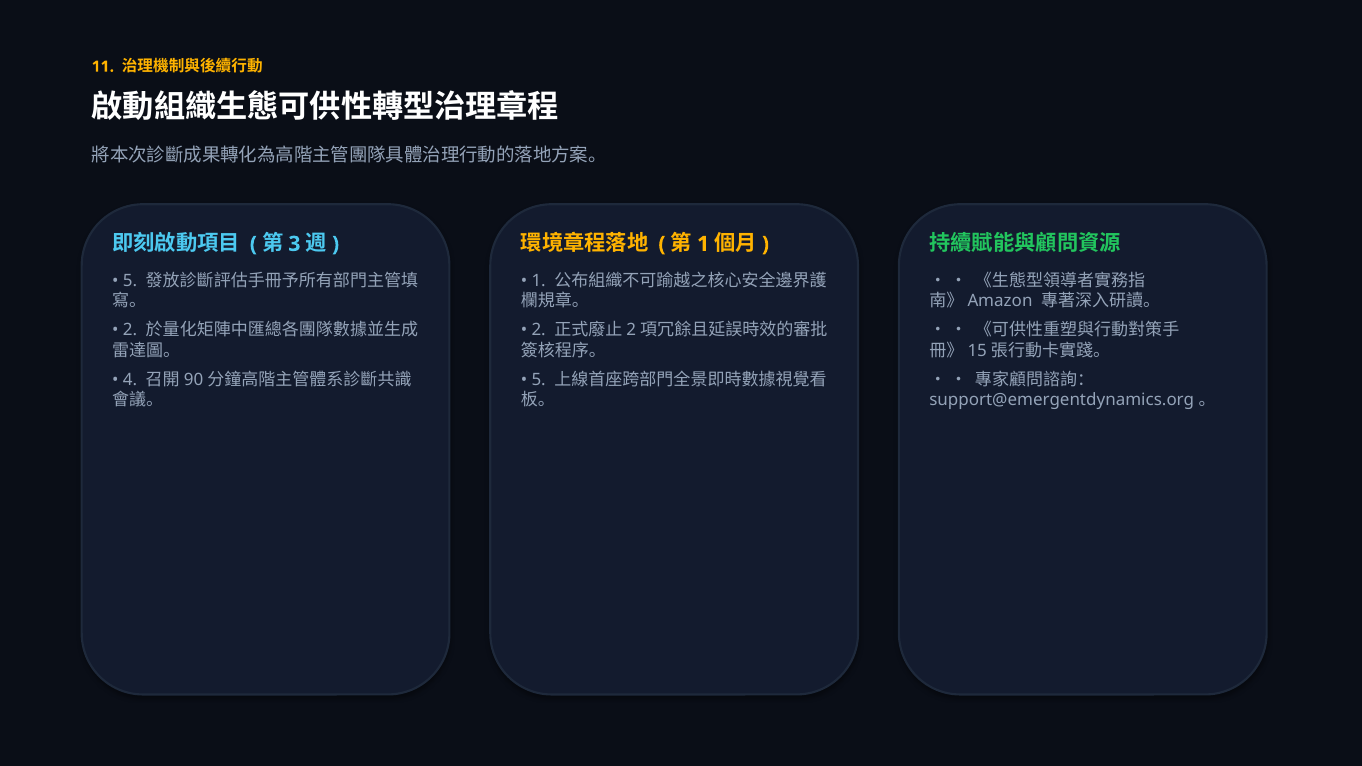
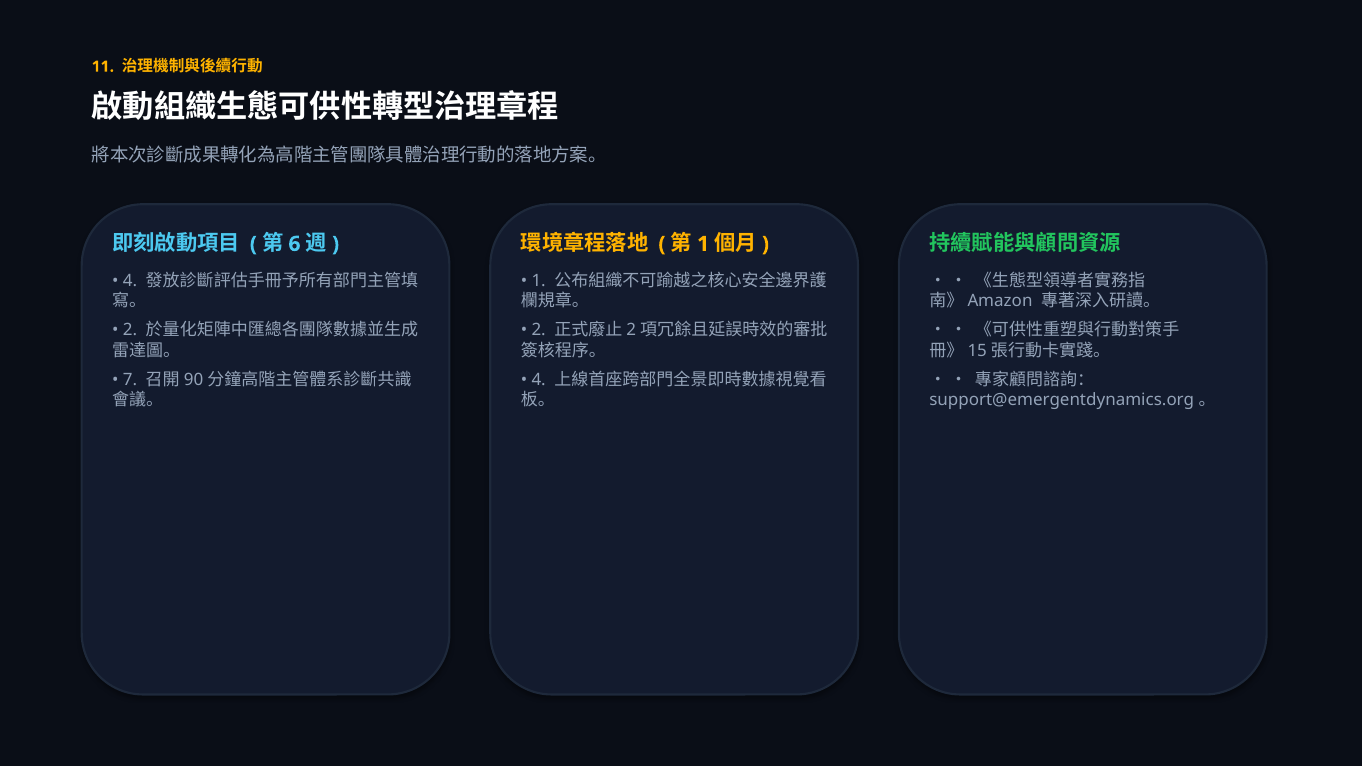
3: 3 -> 6 (294, 244)
5: 5 -> 4 (130, 281)
4: 4 -> 7 (130, 380)
5: 5 -> 4 (539, 380)
